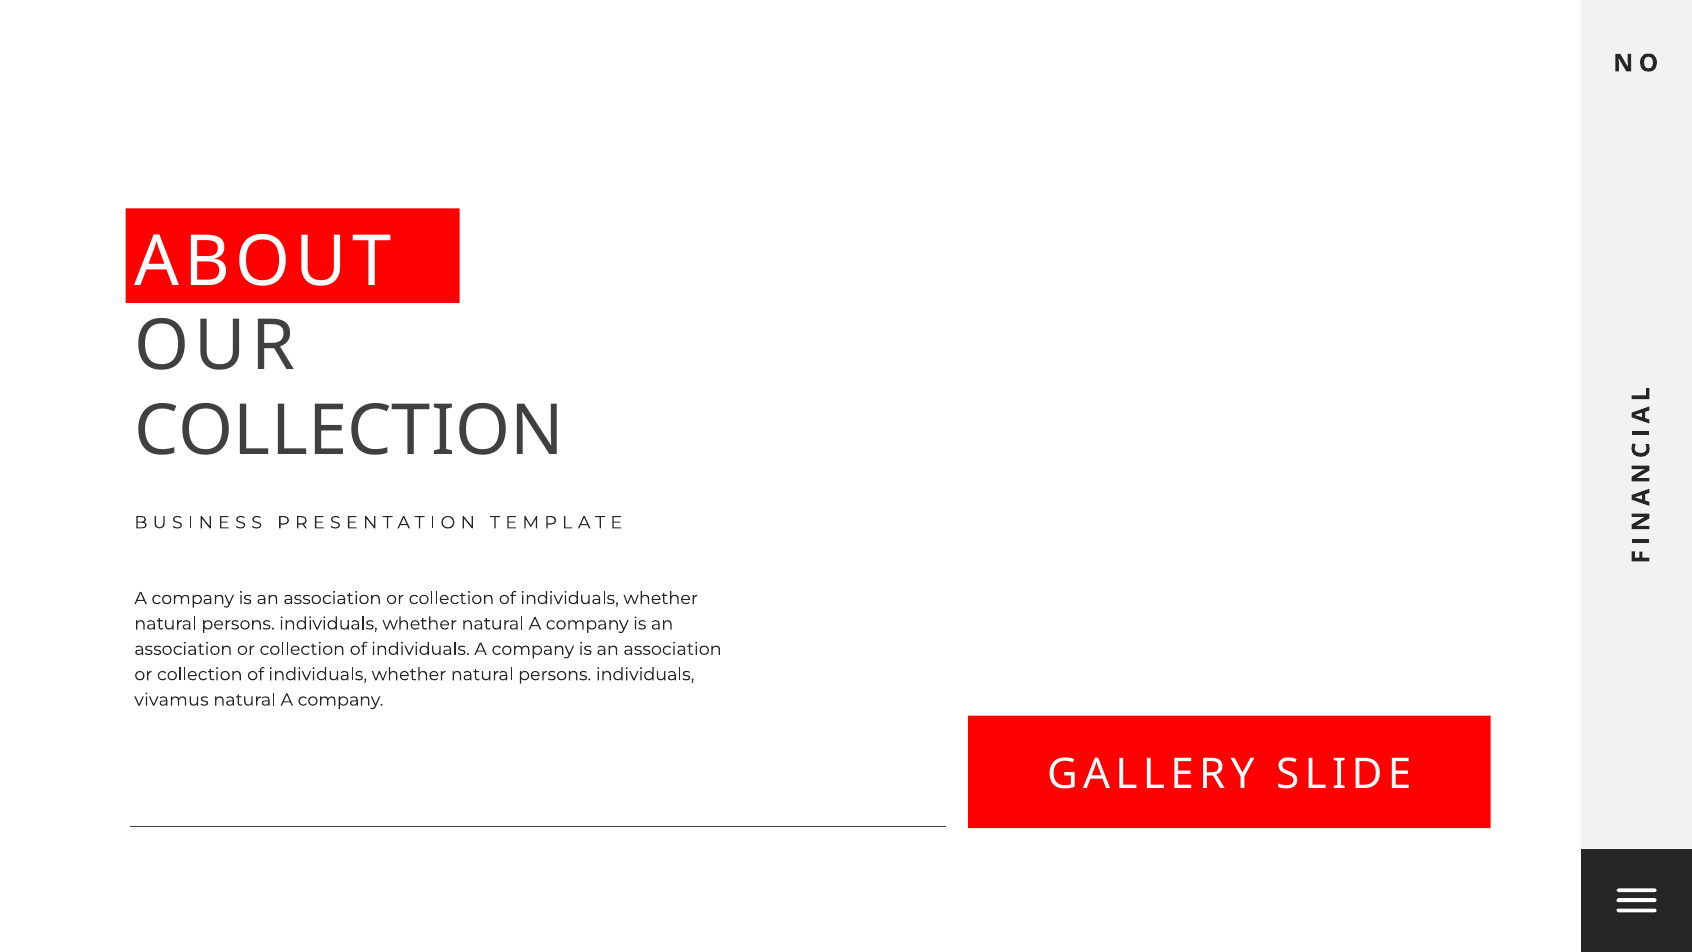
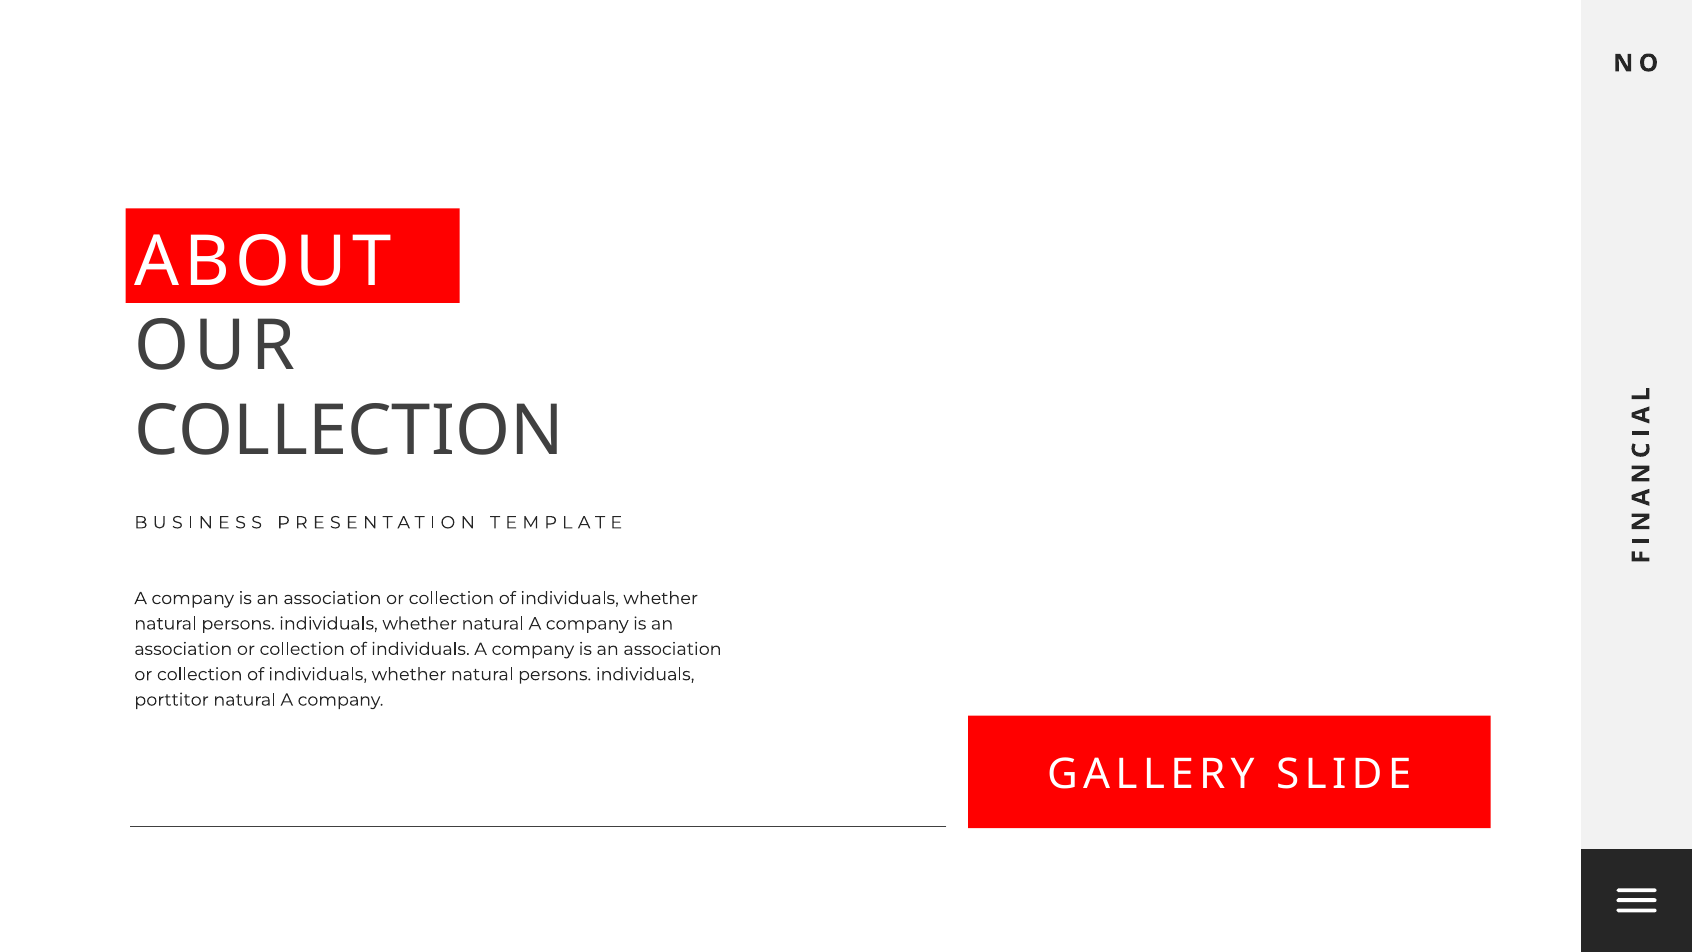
vivamus: vivamus -> porttitor (172, 700)
